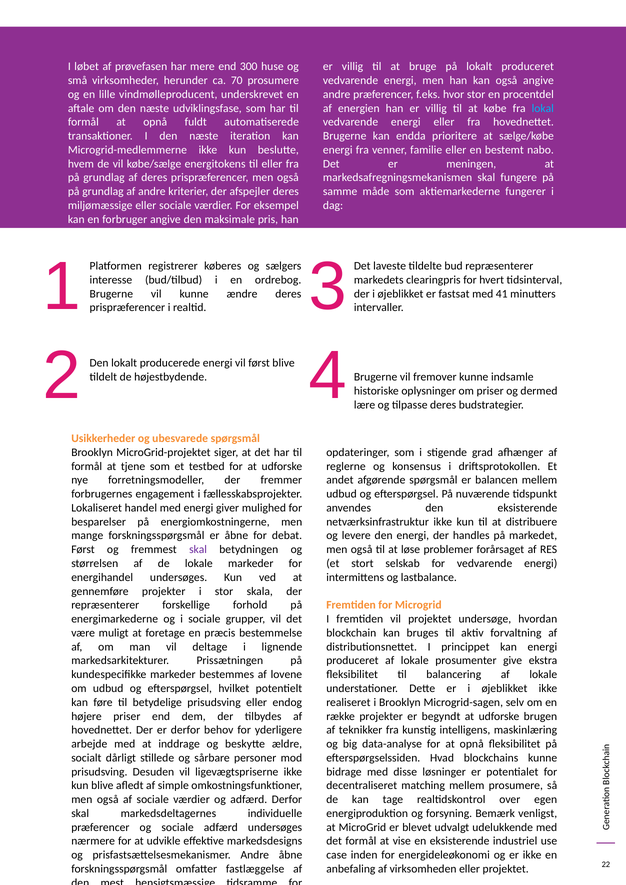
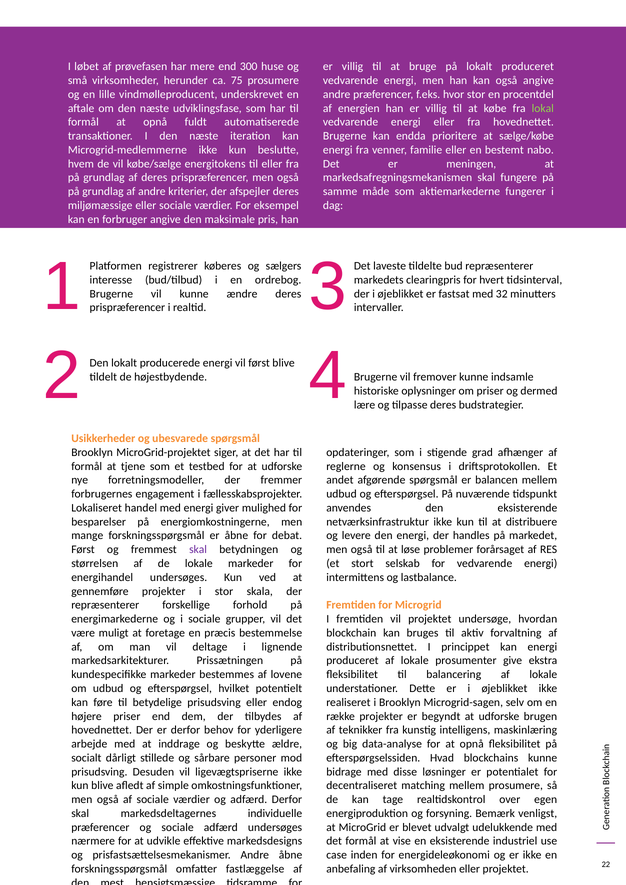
70: 70 -> 75 (237, 80)
lokal colour: light blue -> light green (543, 108)
41: 41 -> 32 (502, 294)
